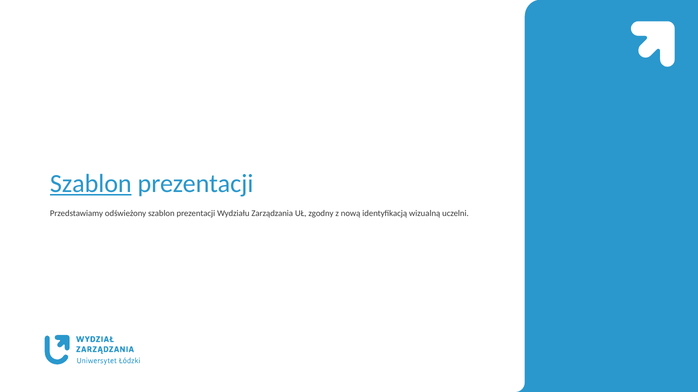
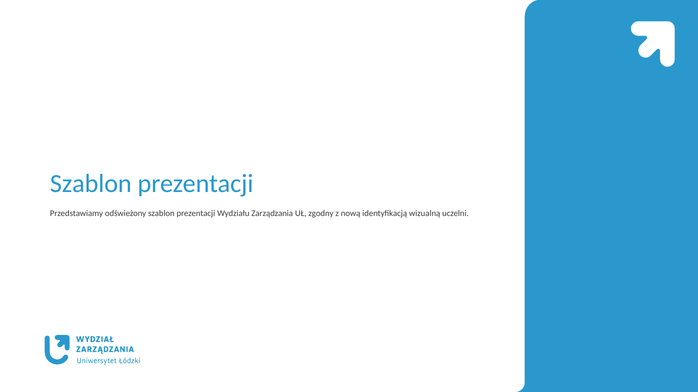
Szablon underline: present -> none (91, 184)
